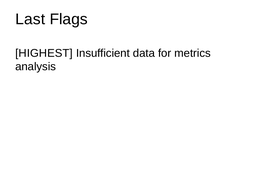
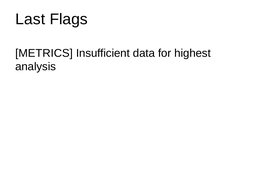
HIGHEST: HIGHEST -> METRICS (44, 53)
metrics: metrics -> highest (193, 53)
